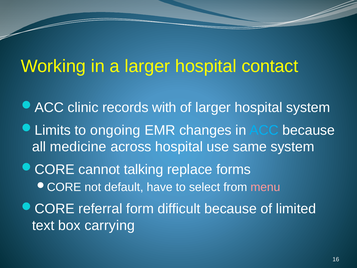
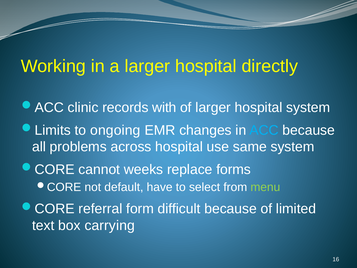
contact: contact -> directly (270, 66)
medicine: medicine -> problems (78, 147)
talking: talking -> weeks (144, 169)
menu colour: pink -> light green (265, 187)
